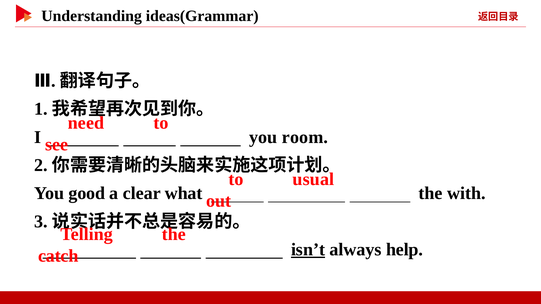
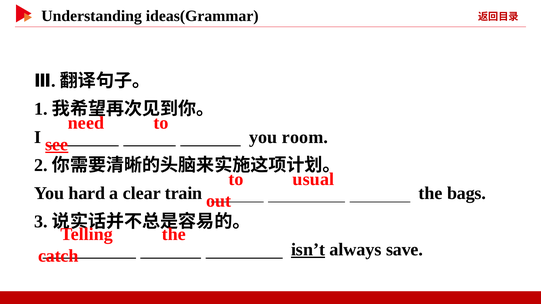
see underline: none -> present (57, 145)
good: good -> hard (87, 194)
what: what -> train (184, 194)
with: with -> bags (467, 194)
help: help -> save (405, 250)
